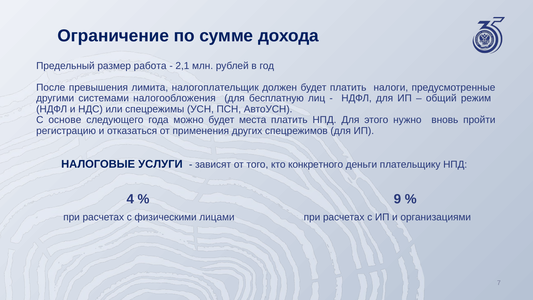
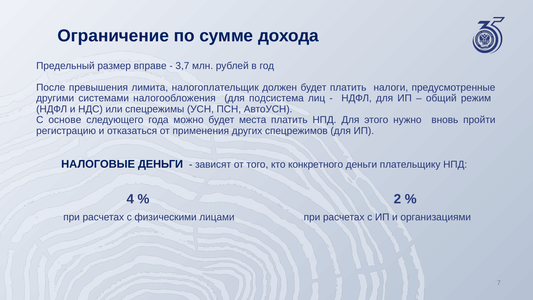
работа: работа -> вправе (150, 66)
2,1: 2,1 -> 3,7 (182, 66)
бесплатную: бесплатную -> подсистема (276, 98)
НАЛОГОВЫЕ УСЛУГИ: УСЛУГИ -> ДЕНЬГИ (161, 164)
9: 9 -> 2 (397, 199)
